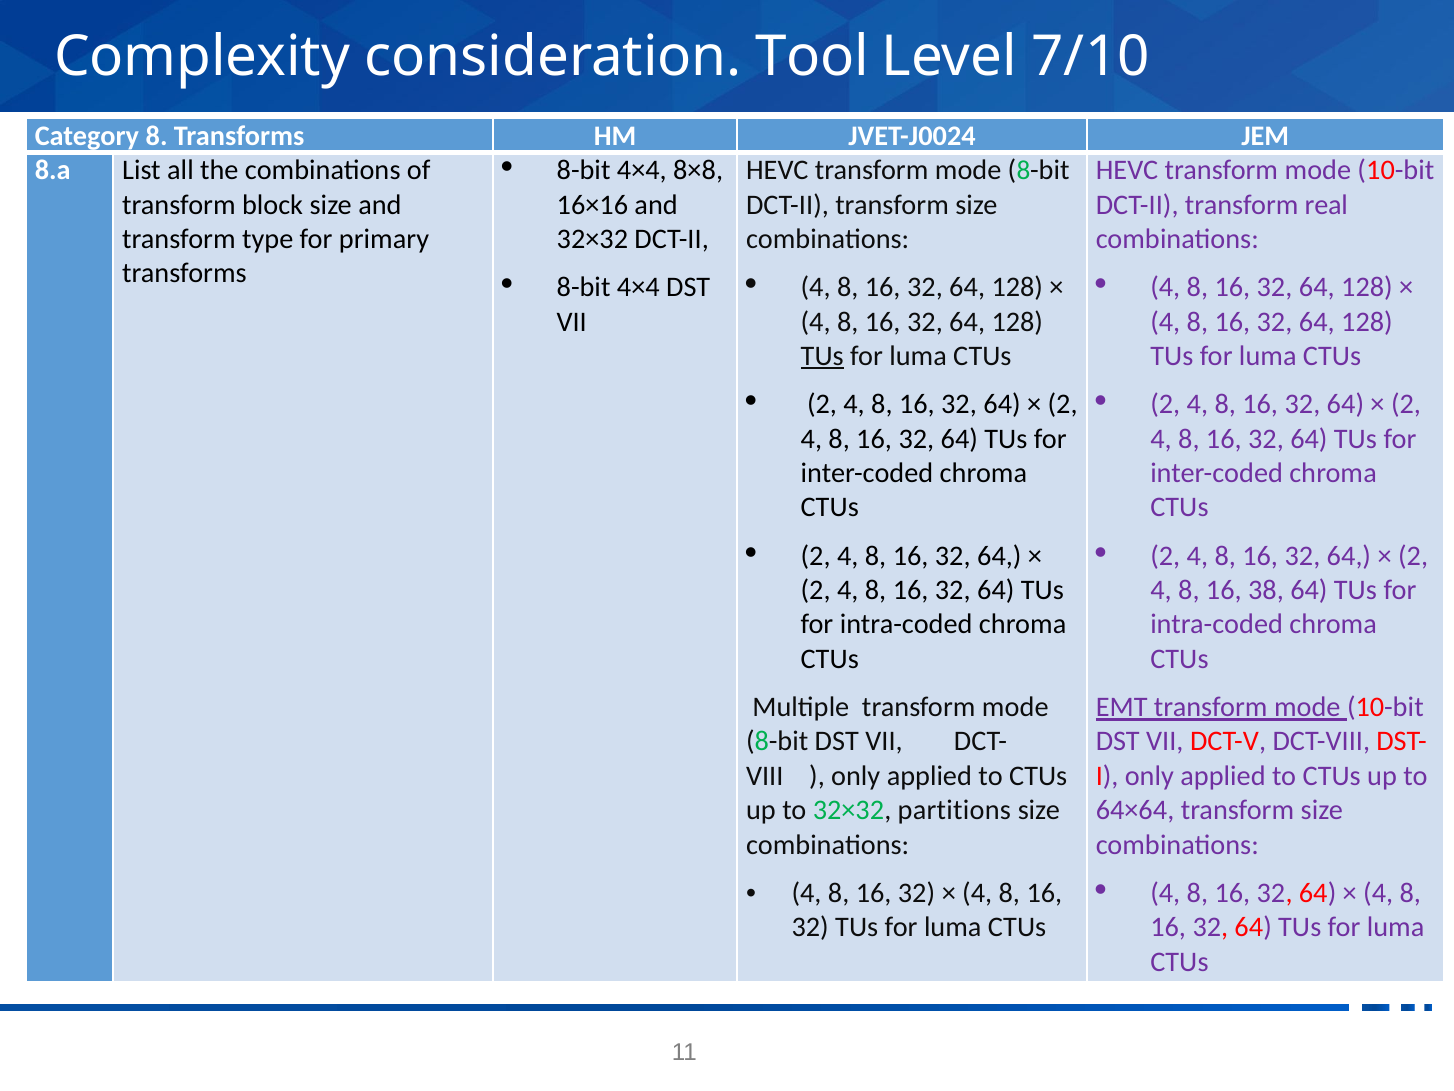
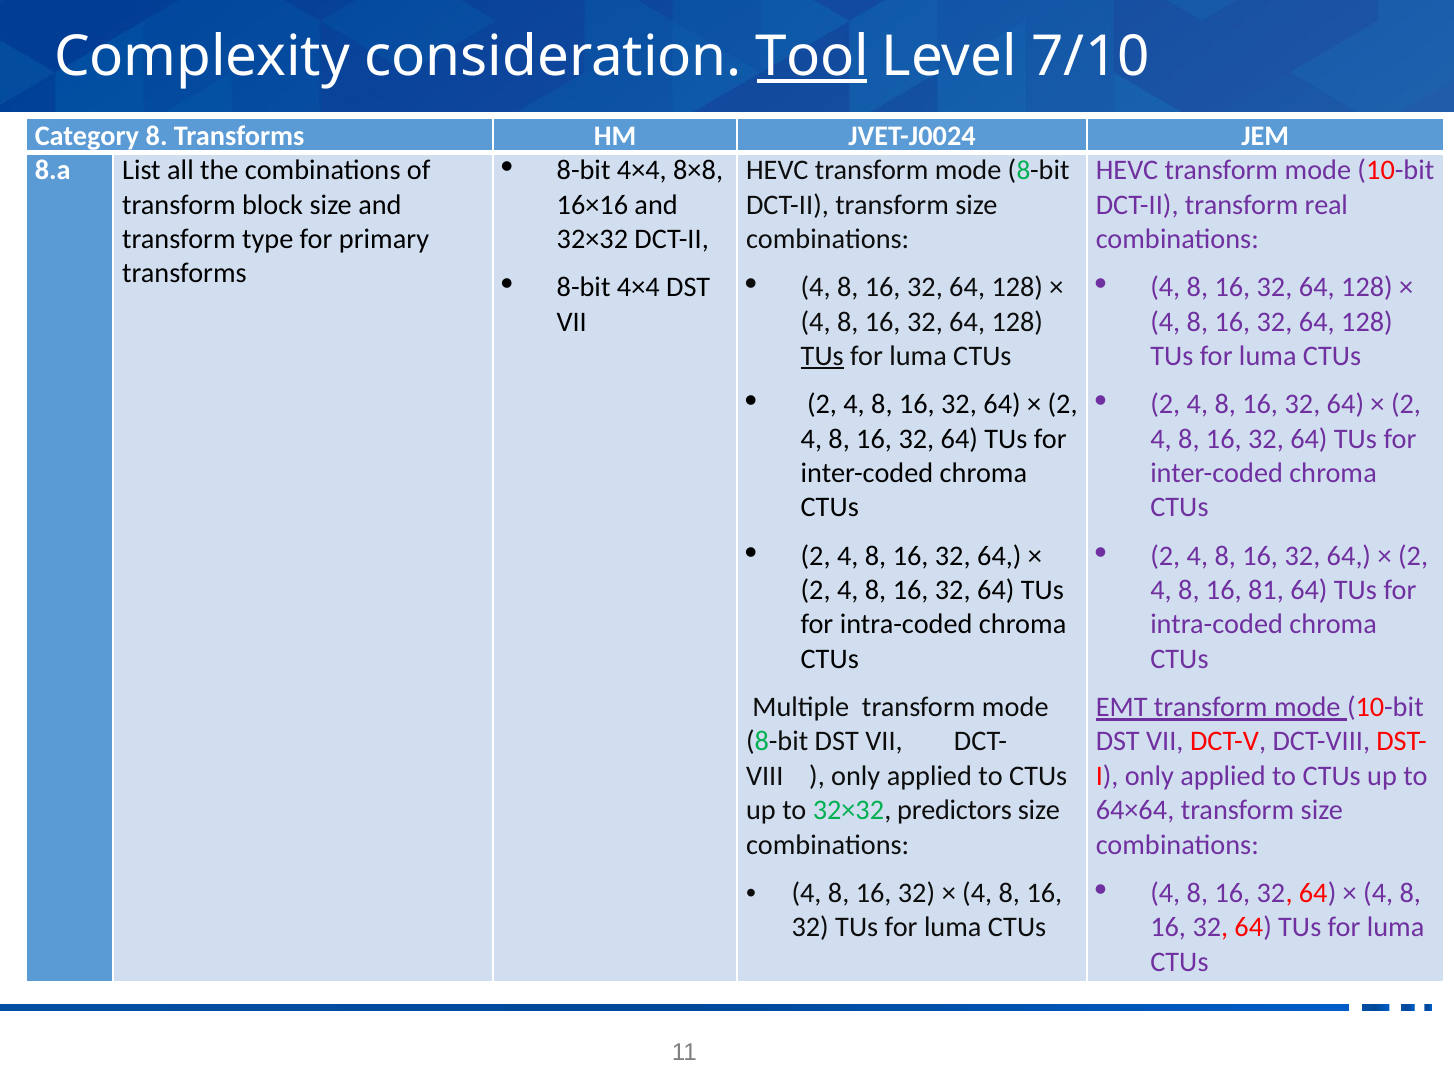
Tool underline: none -> present (812, 57)
38: 38 -> 81 (1266, 590)
partitions: partitions -> predictors (955, 810)
